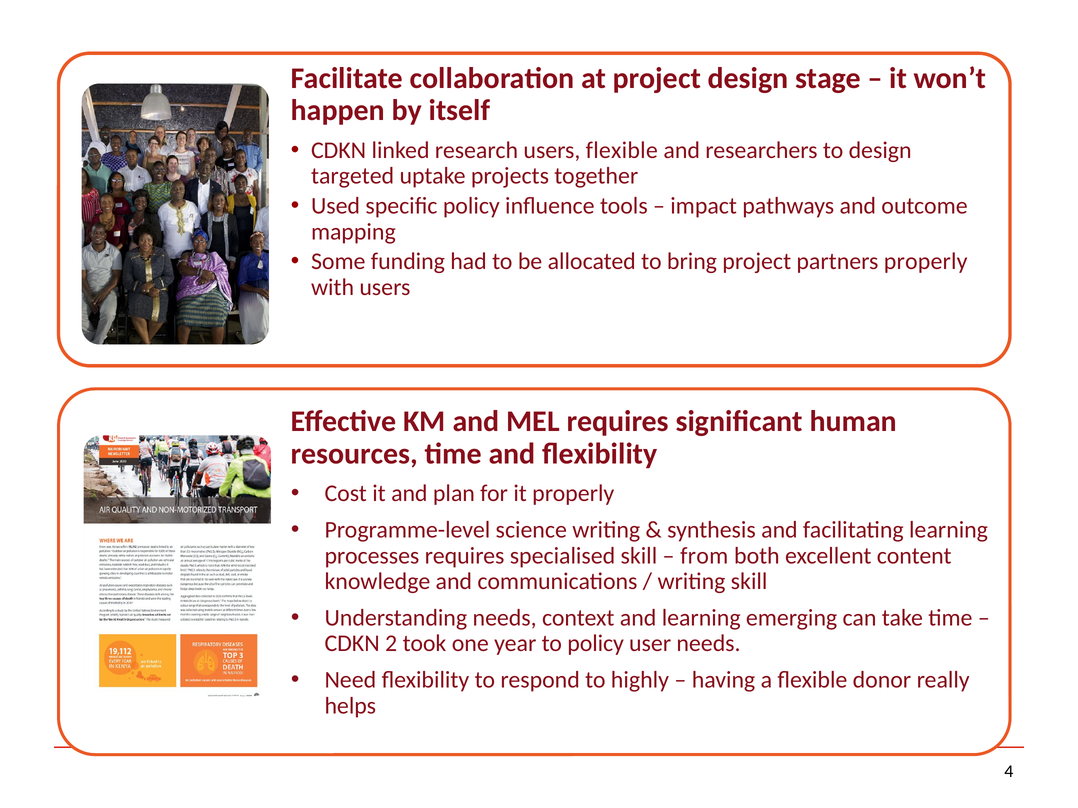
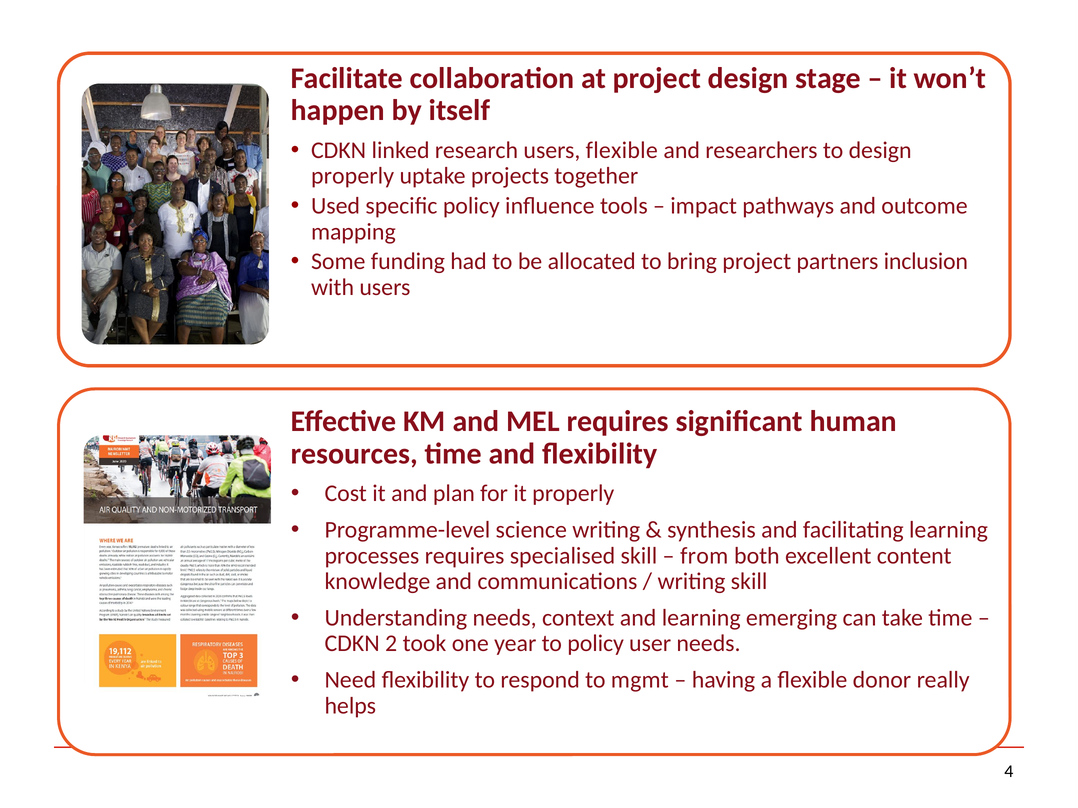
targeted: targeted -> properly (353, 176)
partners properly: properly -> inclusion (926, 262)
highly: highly -> mgmt (640, 680)
